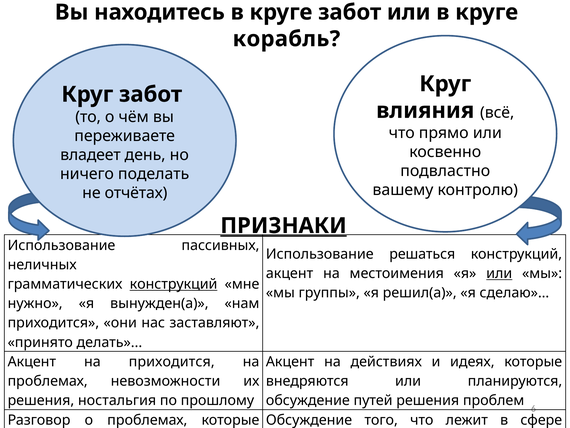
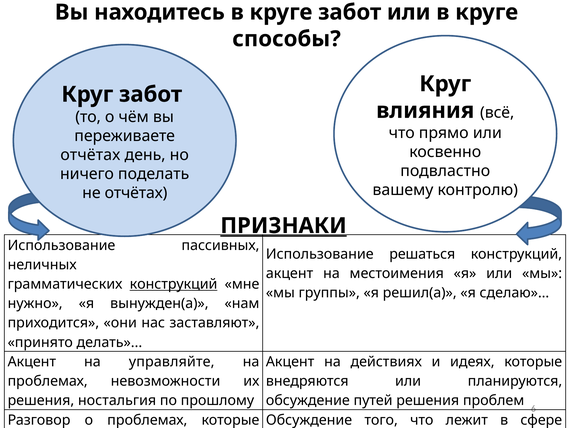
корабль: корабль -> способы (287, 39)
владеет: владеет -> отчётах (90, 155)
или underline: present -> none (499, 273)
на приходится: приходится -> управляйте (172, 361)
